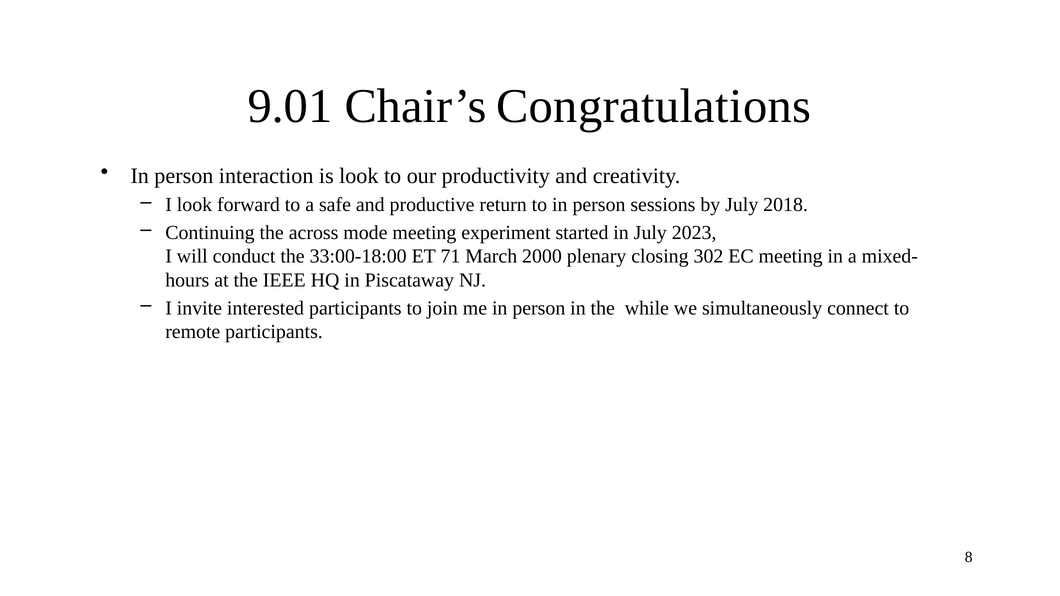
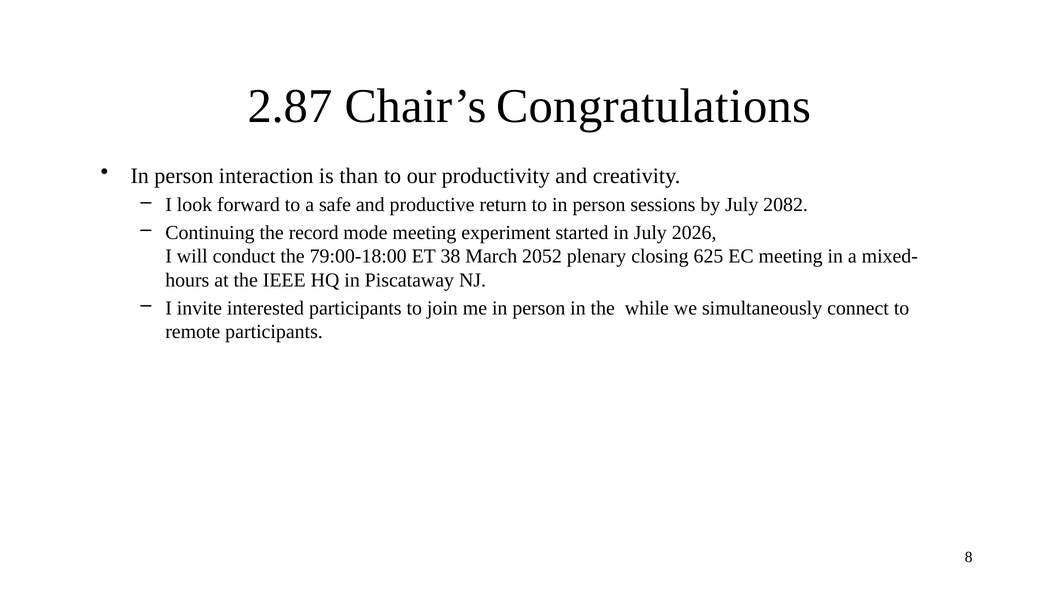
9.01: 9.01 -> 2.87 (290, 106)
is look: look -> than (359, 176)
2018: 2018 -> 2082 (786, 205)
across: across -> record (314, 233)
2023: 2023 -> 2026 (694, 233)
33:00-18:00: 33:00-18:00 -> 79:00-18:00 (358, 257)
71: 71 -> 38 (450, 257)
2000: 2000 -> 2052 (542, 257)
302: 302 -> 625 (708, 257)
